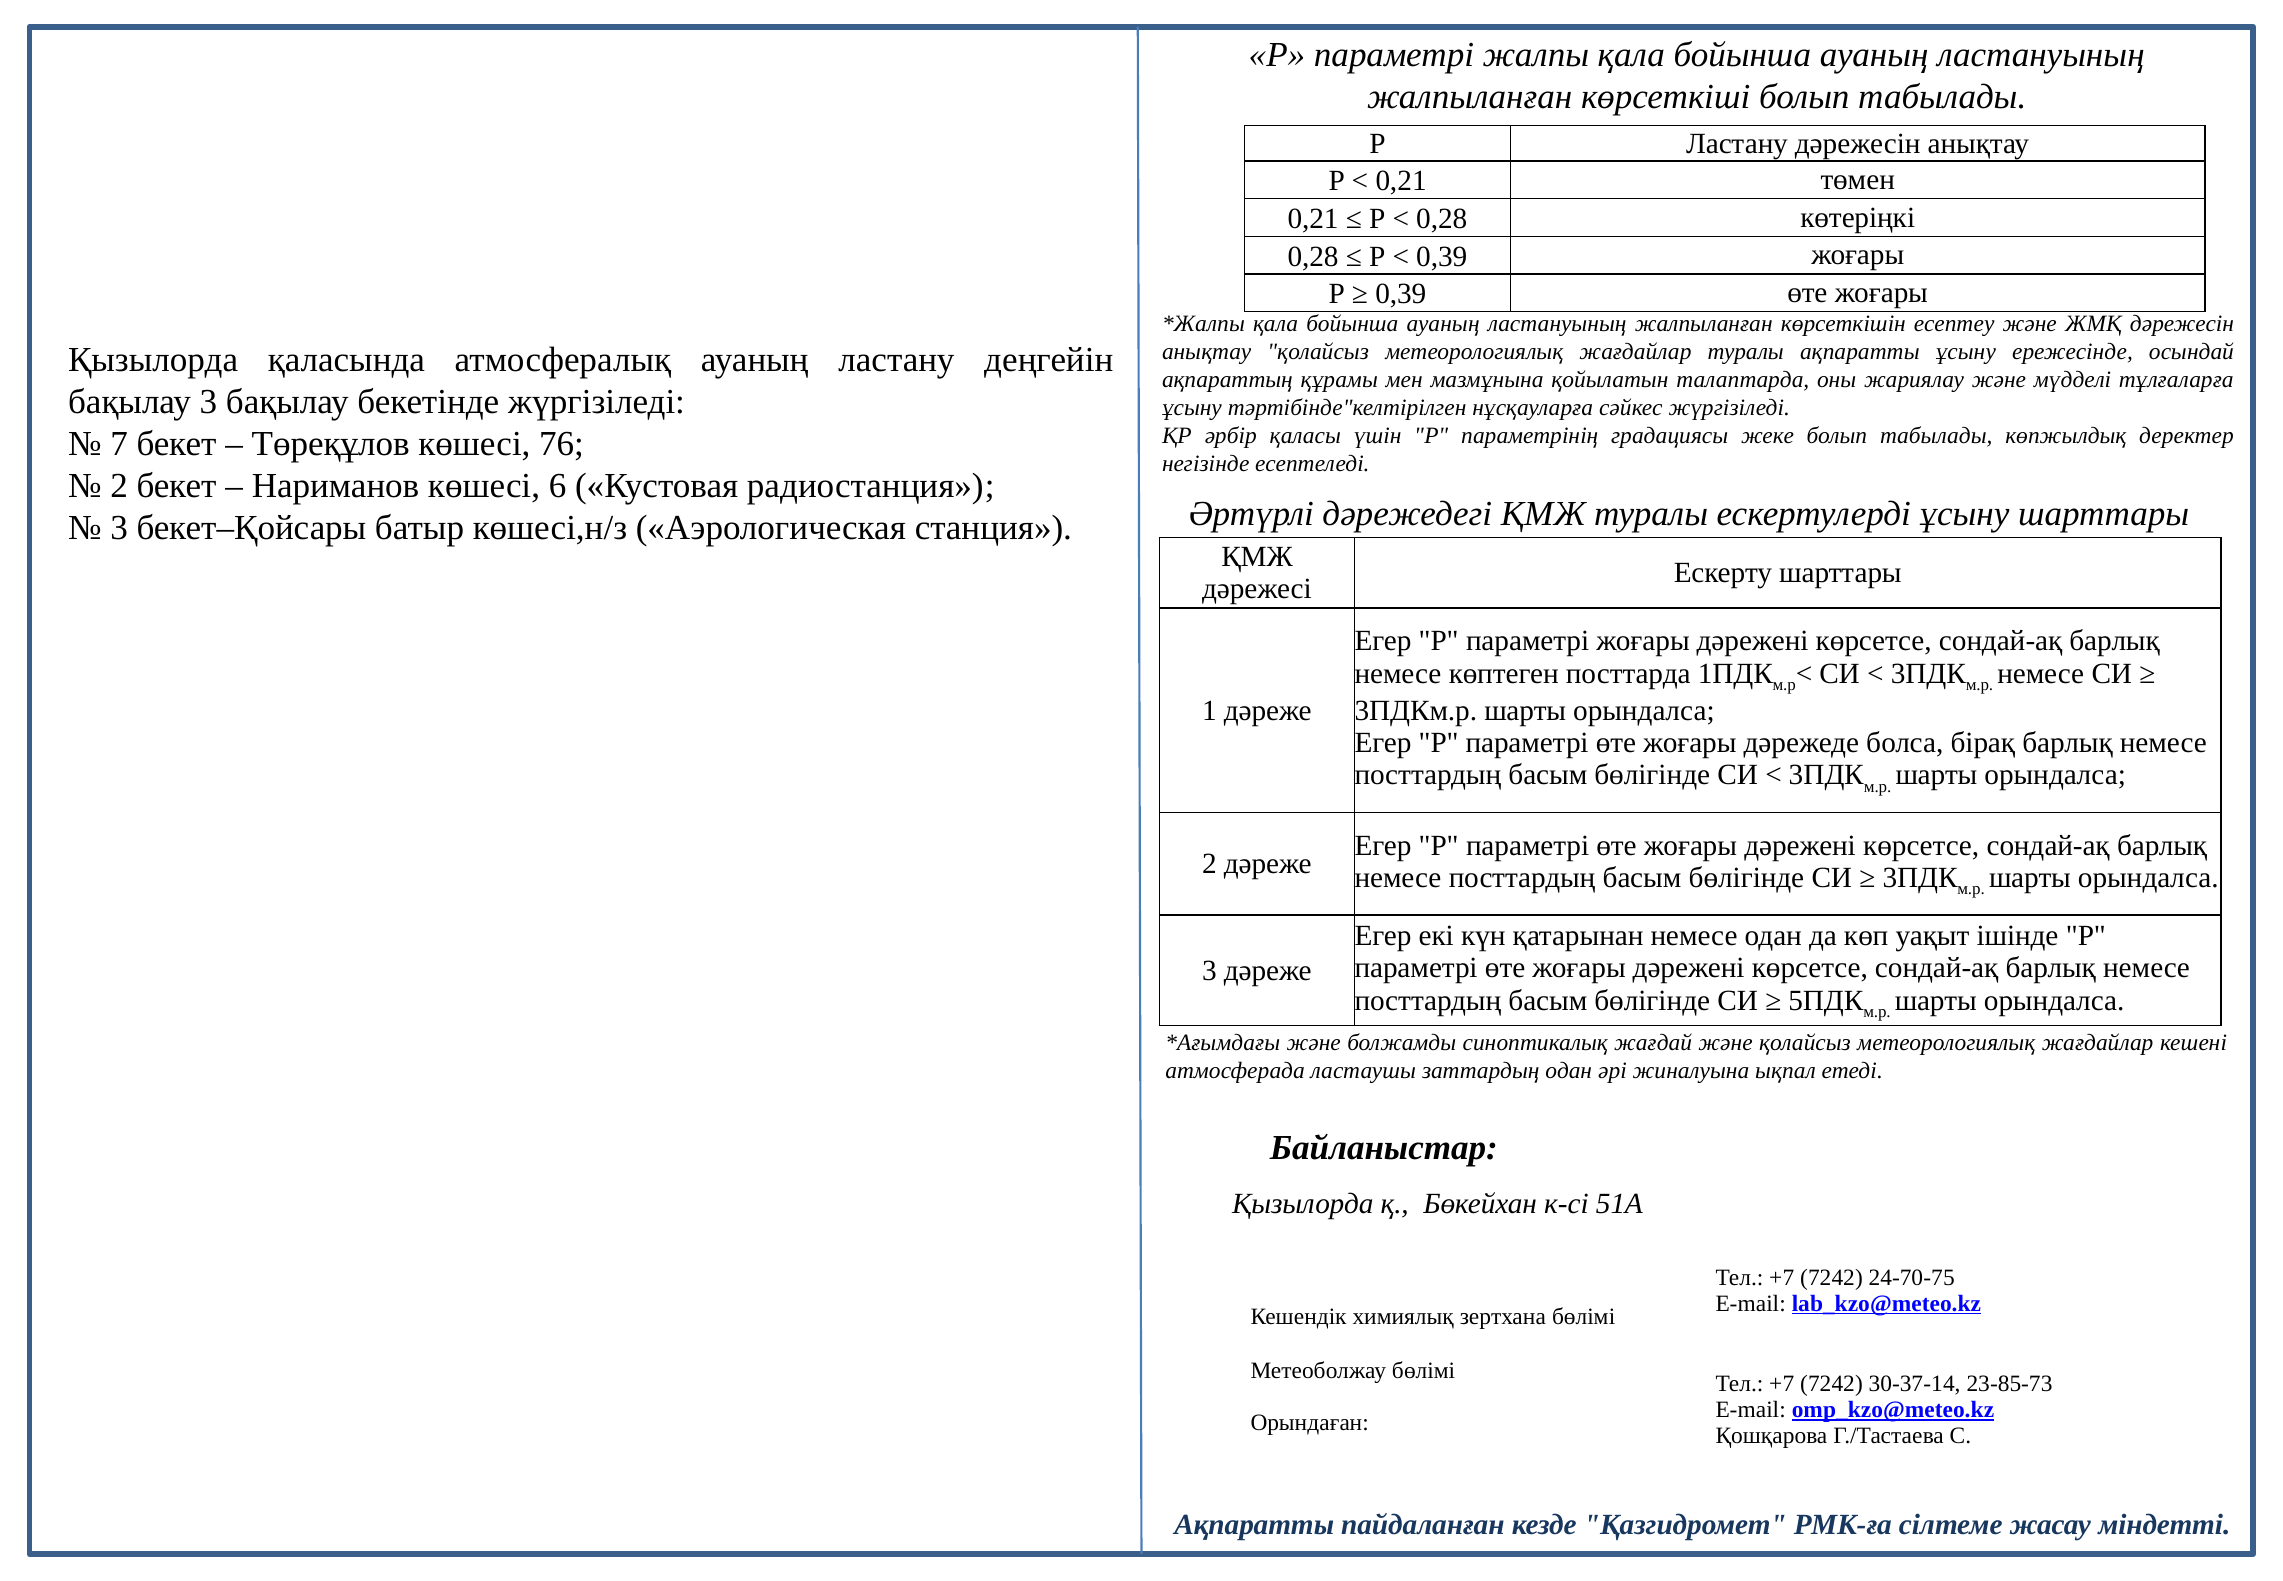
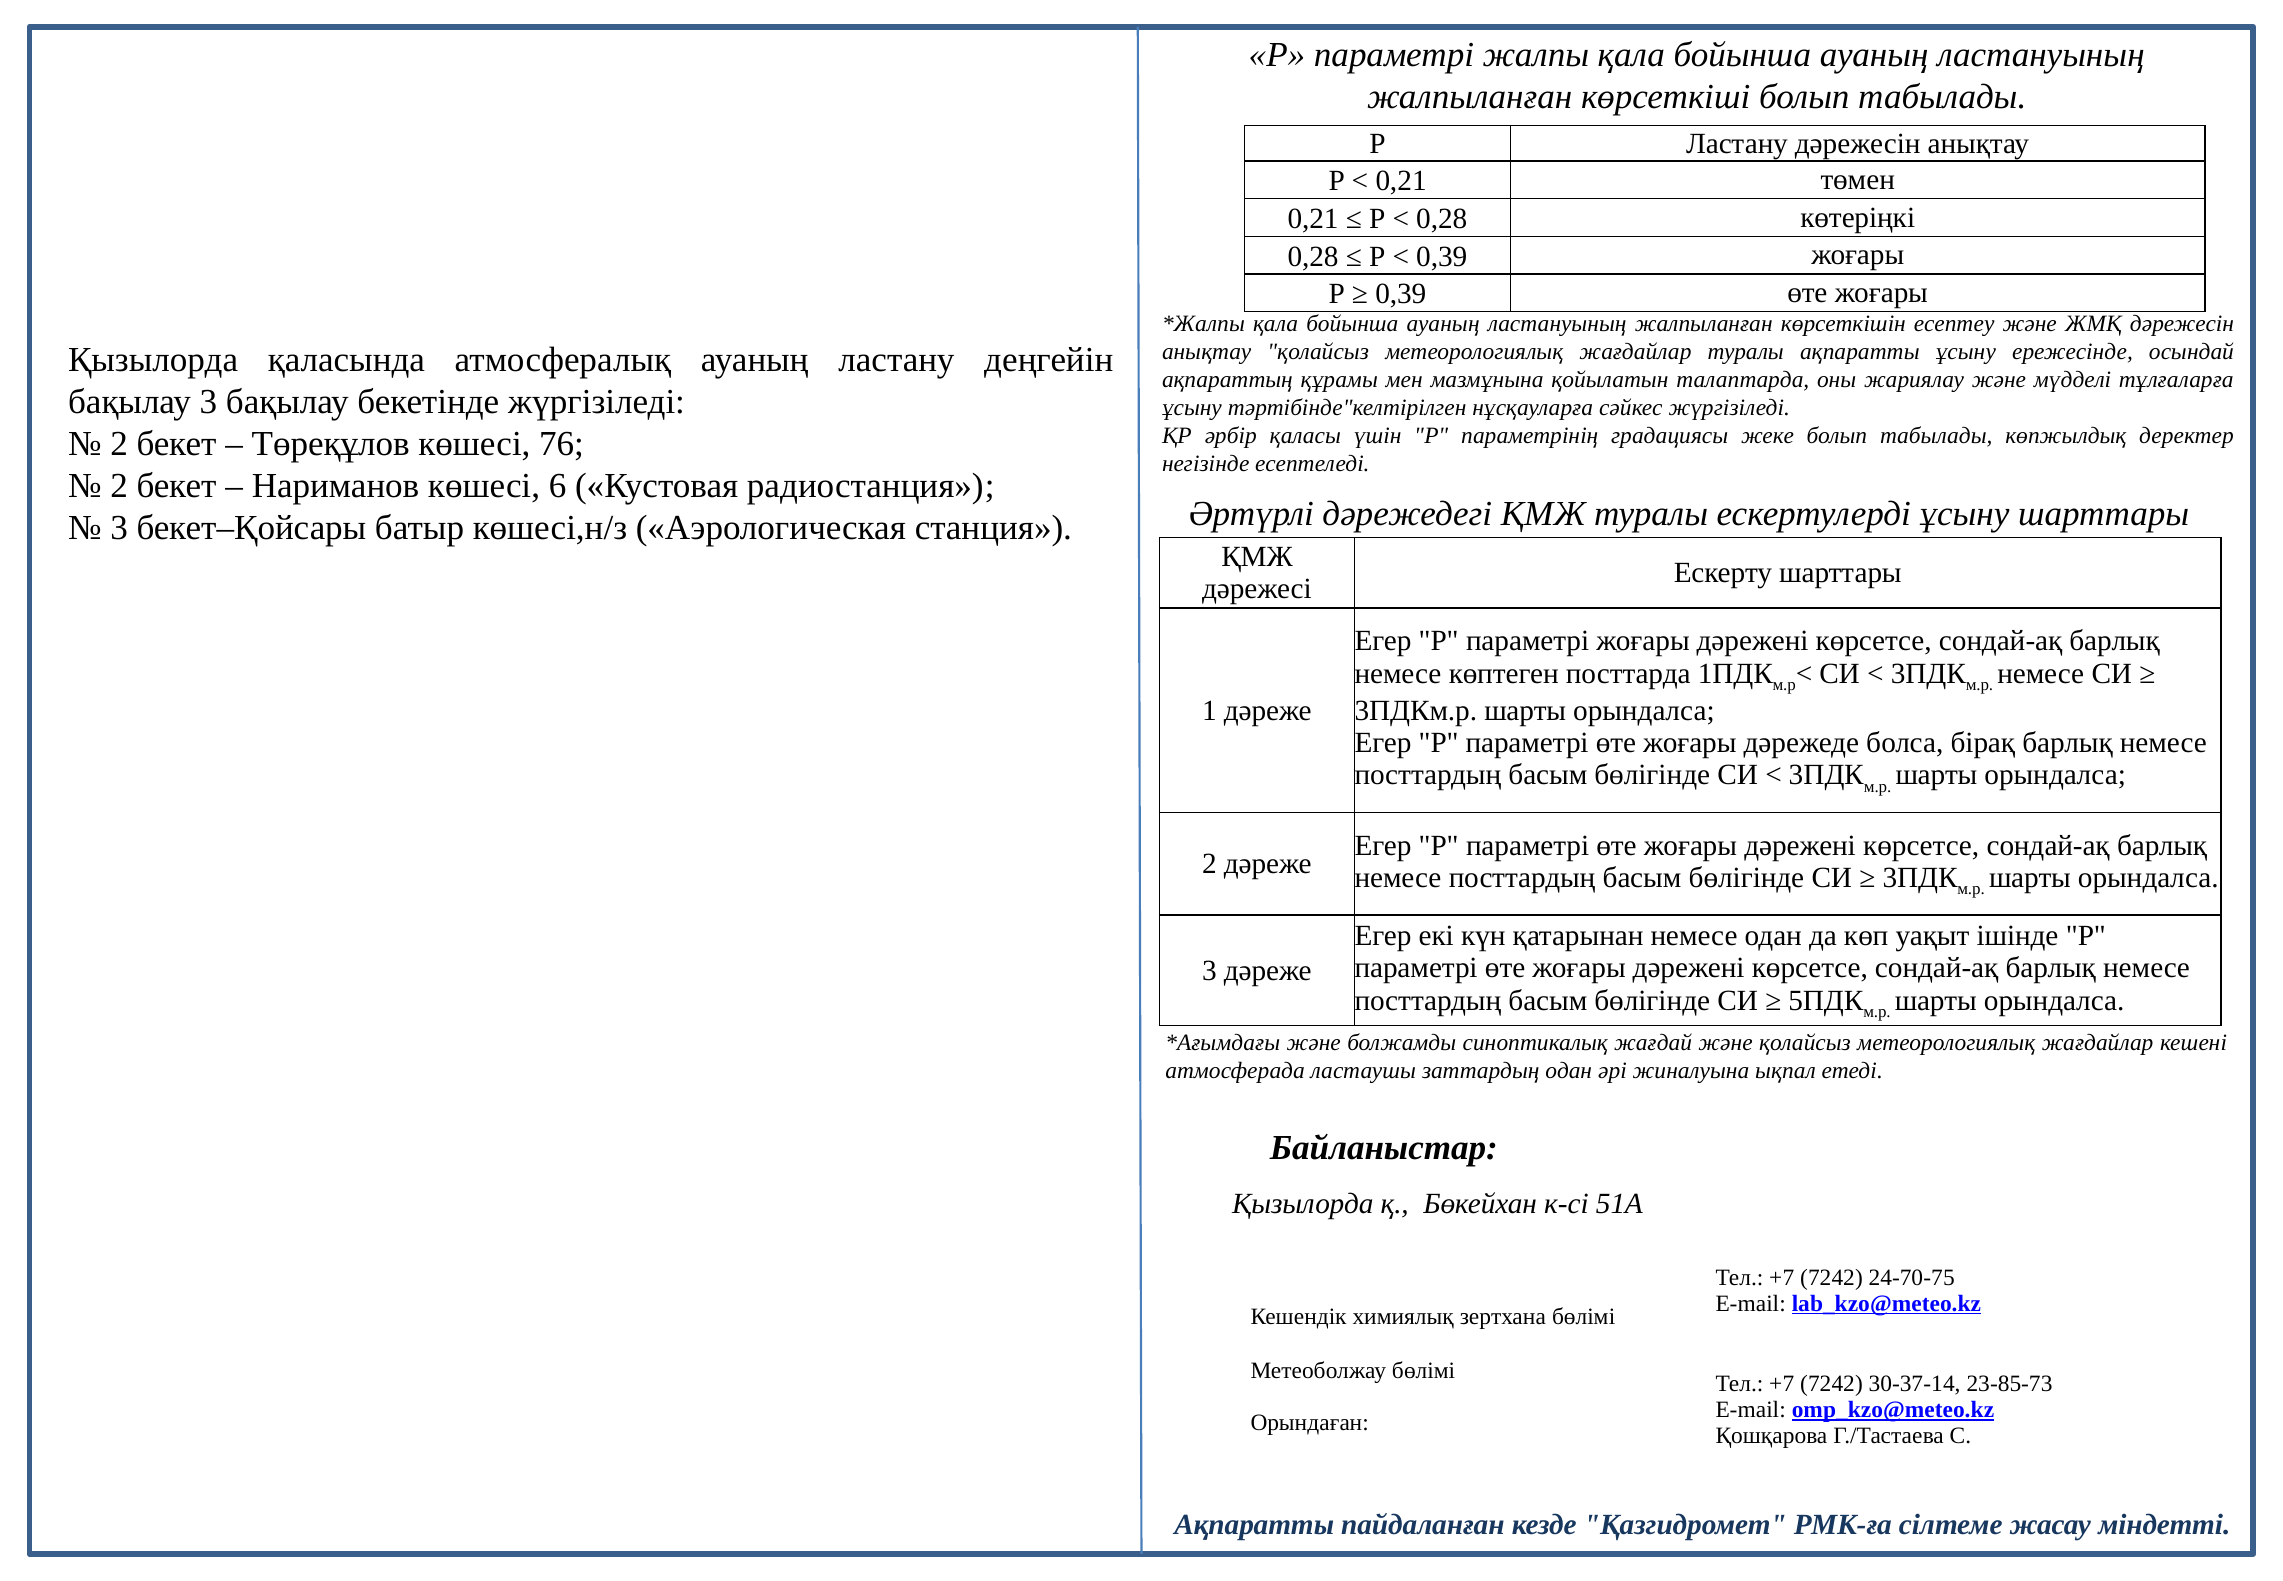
7: 7 -> 2 (119, 444)
